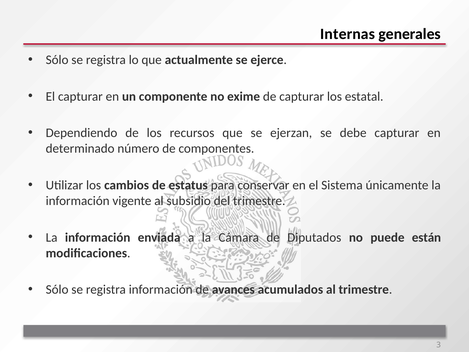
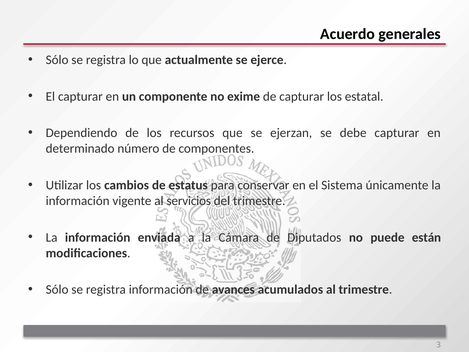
Internas: Internas -> Acuerdo (348, 34)
subsidio: subsidio -> servicios (189, 201)
